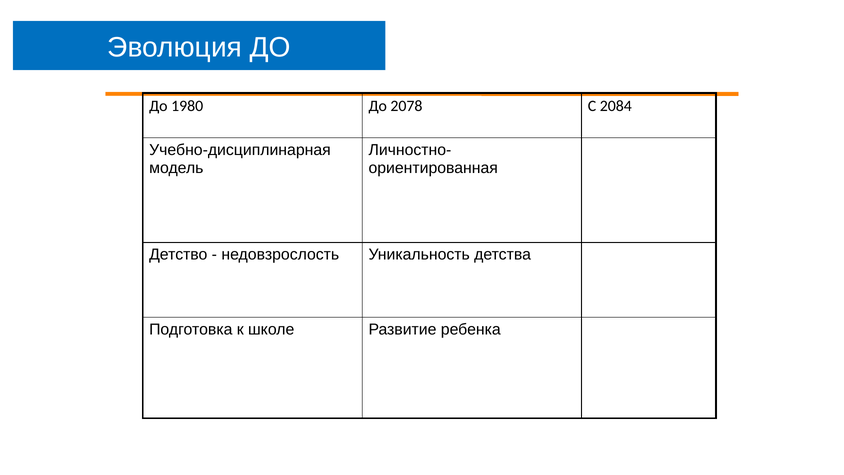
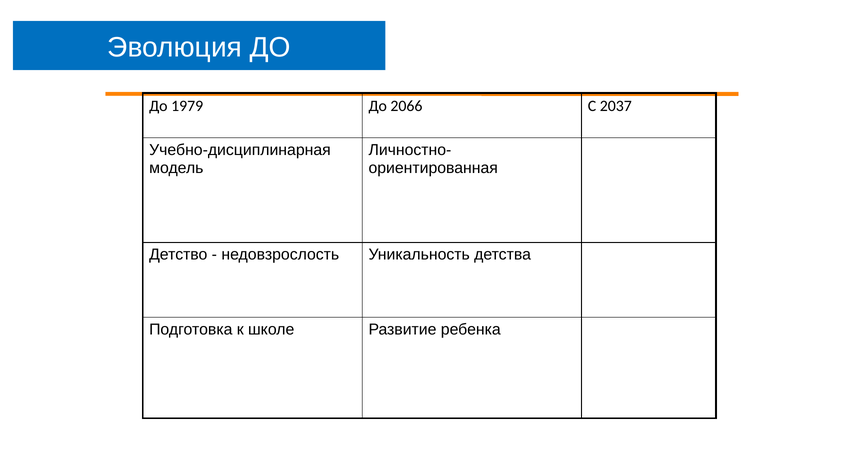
1980: 1980 -> 1979 (187, 106)
2078: 2078 -> 2066 (406, 106)
2084: 2084 -> 2037 (616, 106)
